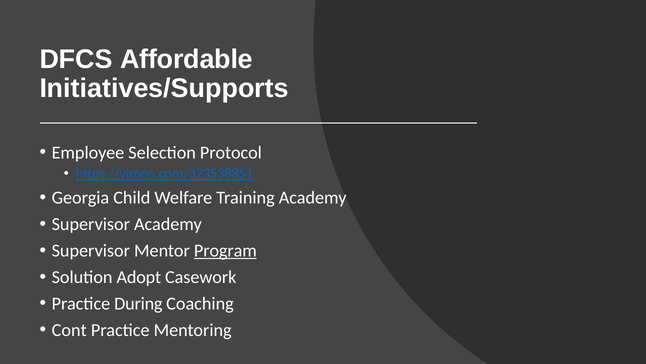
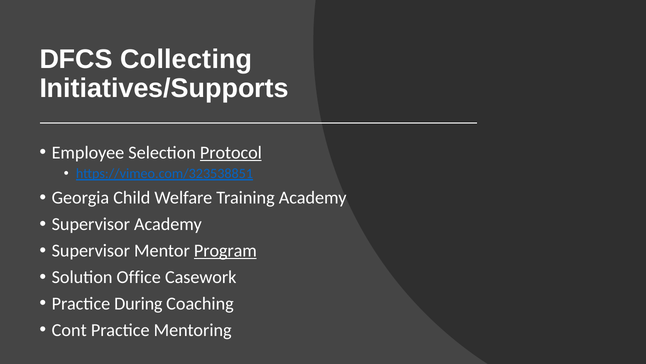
Affordable: Affordable -> Collecting (186, 59)
Protocol underline: none -> present (231, 152)
Adopt: Adopt -> Office (139, 277)
